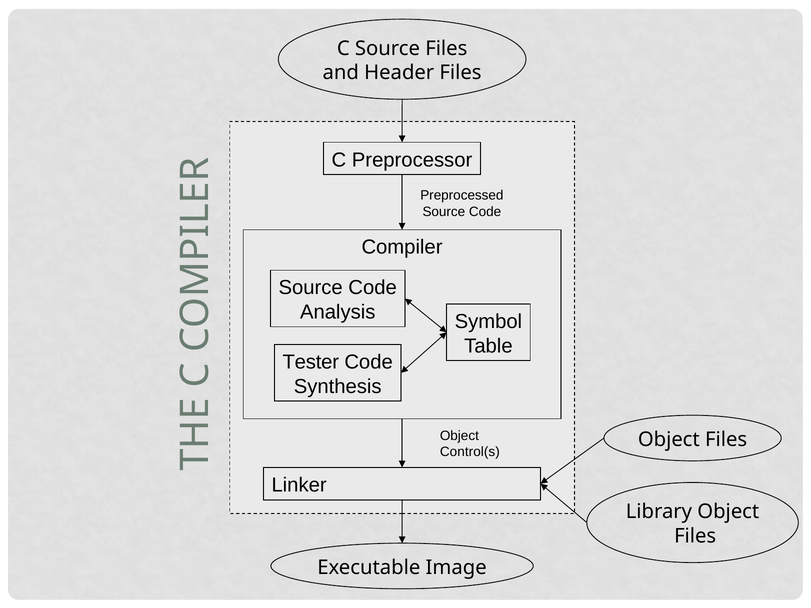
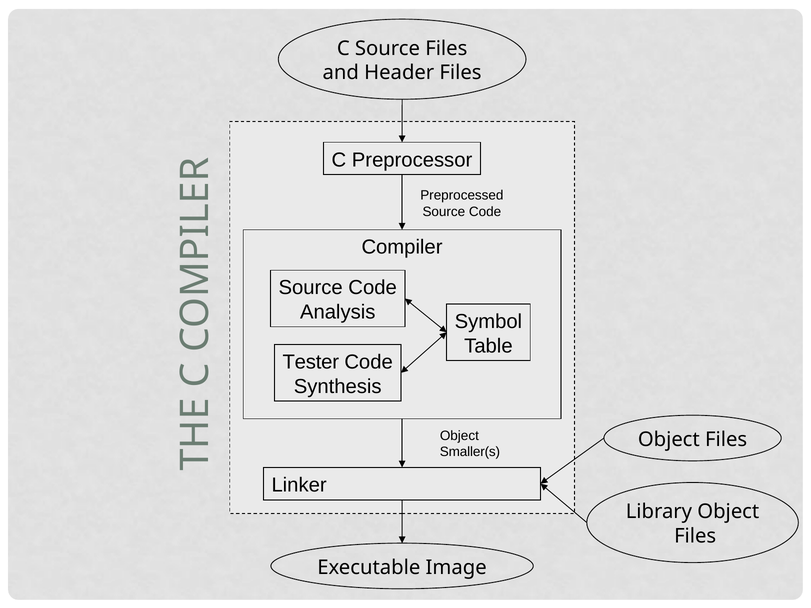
Control(s: Control(s -> Smaller(s (470, 452)
